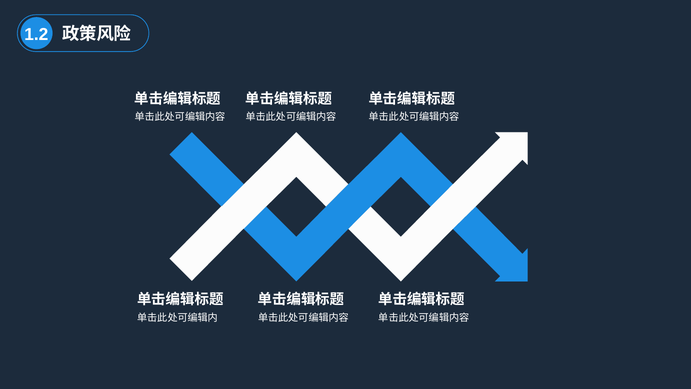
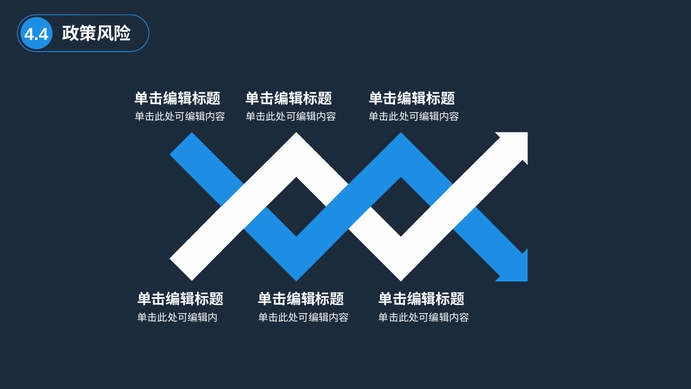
1.2: 1.2 -> 4.4 (36, 35)
